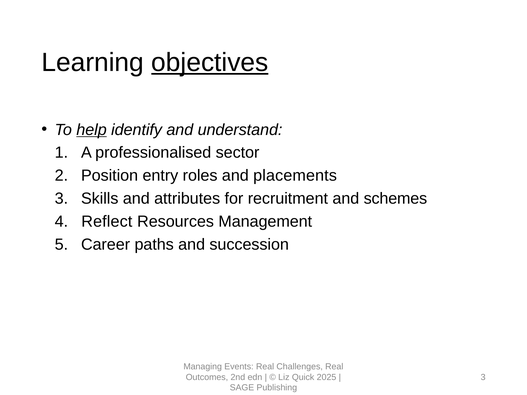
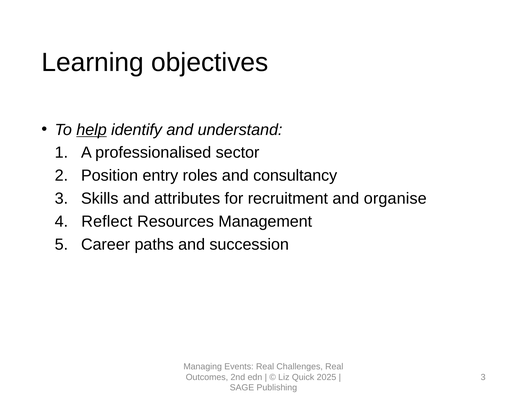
objectives underline: present -> none (210, 63)
placements: placements -> consultancy (295, 176)
schemes: schemes -> organise (395, 199)
